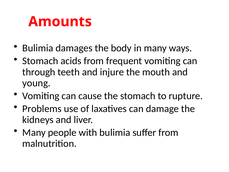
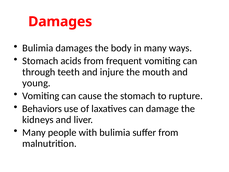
Amounts: Amounts -> Damages (60, 22)
Problems: Problems -> Behaviors (42, 109)
